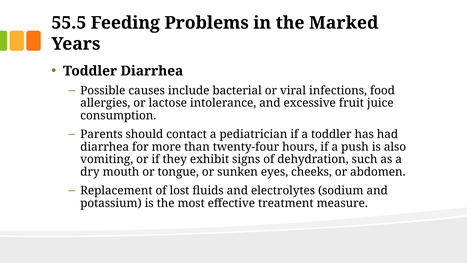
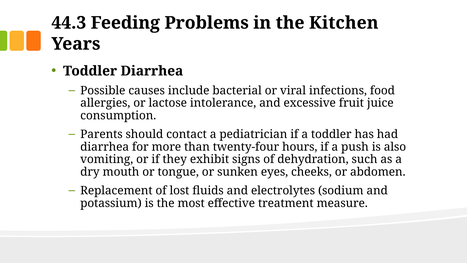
55.5: 55.5 -> 44.3 (69, 23)
Marked: Marked -> Kitchen (344, 23)
